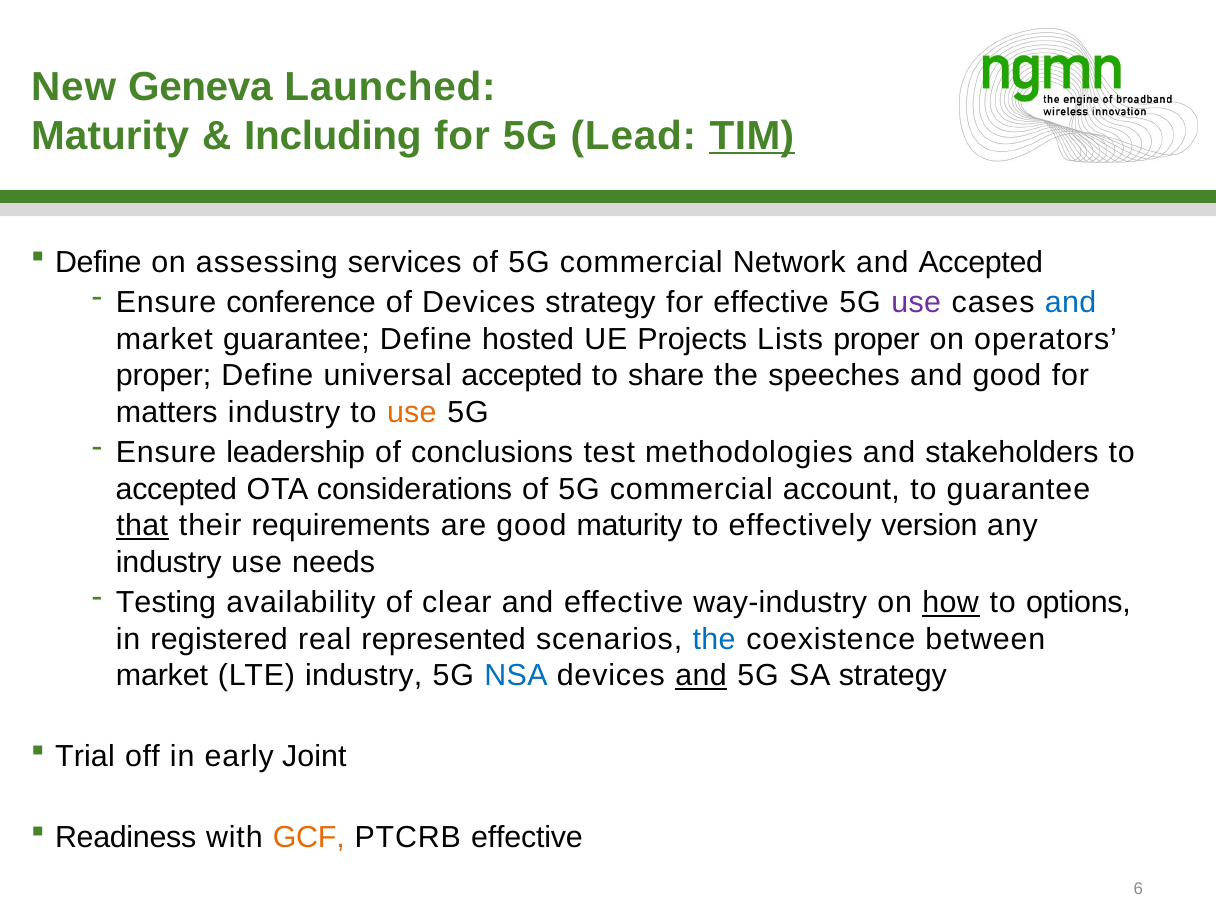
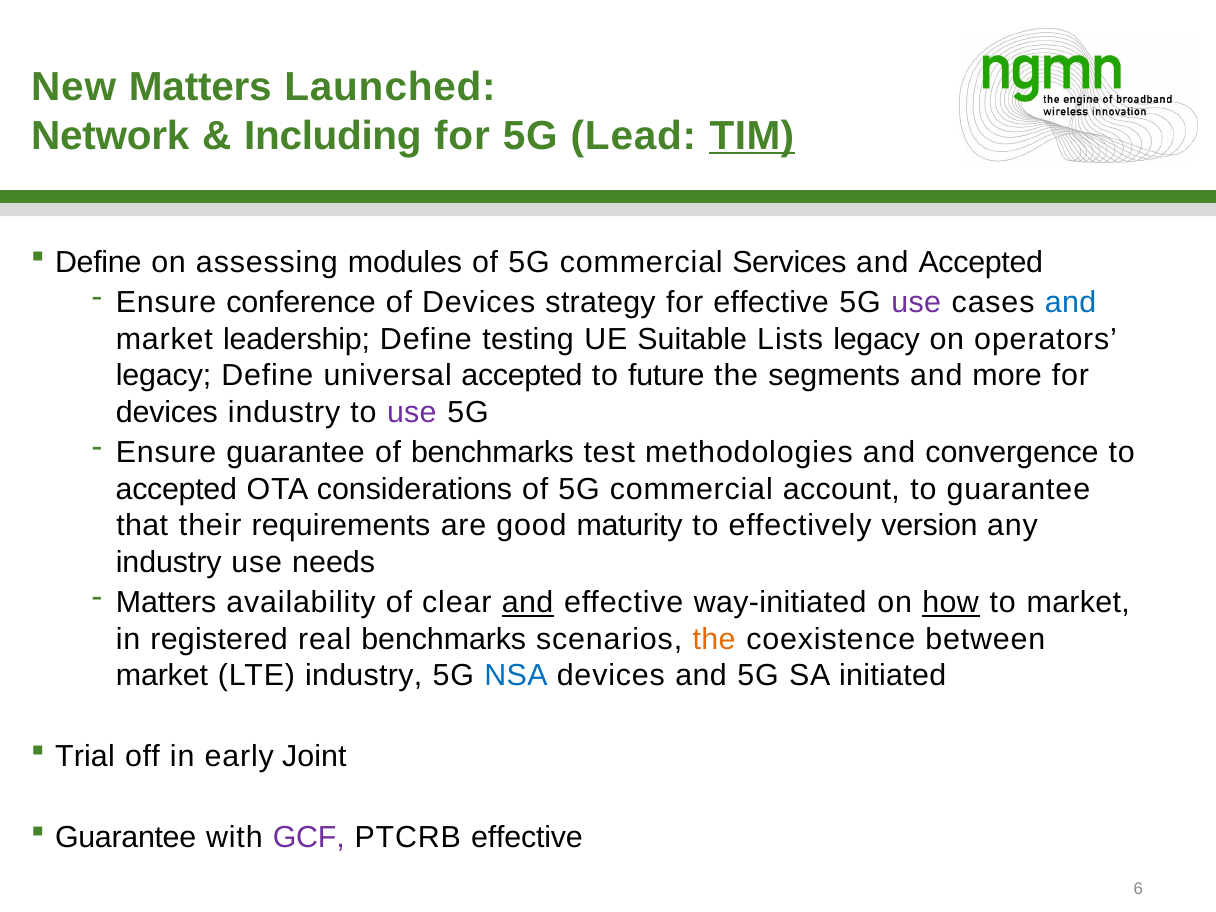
New Geneva: Geneva -> Matters (200, 87)
Maturity: Maturity -> Network (110, 136)
services: services -> modules (405, 262)
Network: Network -> Services (789, 262)
market guarantee: guarantee -> leadership (297, 339)
hosted: hosted -> testing (528, 339)
Projects: Projects -> Suitable (692, 339)
Lists proper: proper -> legacy (877, 339)
proper: proper -> legacy (164, 376)
share: share -> future (666, 376)
speeches: speeches -> segments (834, 376)
and good: good -> more (1007, 376)
matters: matters -> devices (167, 412)
use colour: orange -> purple (412, 412)
Ensure leadership: leadership -> guarantee (295, 453)
of conclusions: conclusions -> benchmarks (492, 453)
stakeholders: stakeholders -> convergence (1012, 453)
that underline: present -> none (142, 526)
Testing: Testing -> Matters (166, 603)
and underline: none -> present (528, 603)
way-industry: way-industry -> way-initiated (780, 603)
to options: options -> market (1078, 603)
real represented: represented -> benchmarks (444, 639)
the colour: blue -> orange (714, 639)
and underline: present -> none (701, 676)
SA strategy: strategy -> initiated (893, 676)
Readiness: Readiness -> Guarantee (126, 838)
GCF colour: orange -> purple (309, 838)
